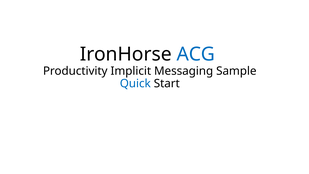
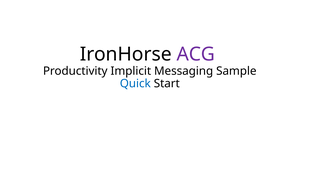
ACG colour: blue -> purple (196, 54)
